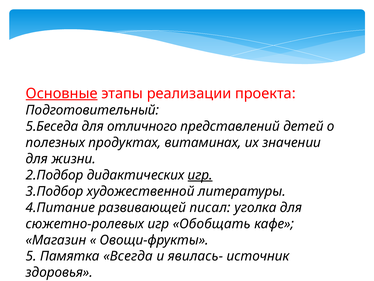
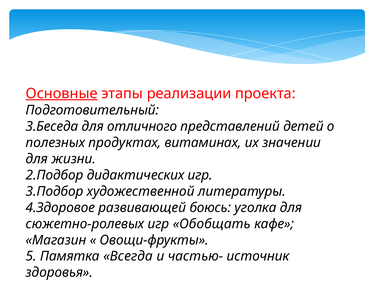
5.Беседа: 5.Беседа -> 3.Беседа (52, 126)
игр underline: present -> none (200, 175)
4.Питание: 4.Питание -> 4.Здоровое (60, 207)
писал: писал -> боюсь (210, 207)
явилась-: явилась- -> частью- (195, 256)
